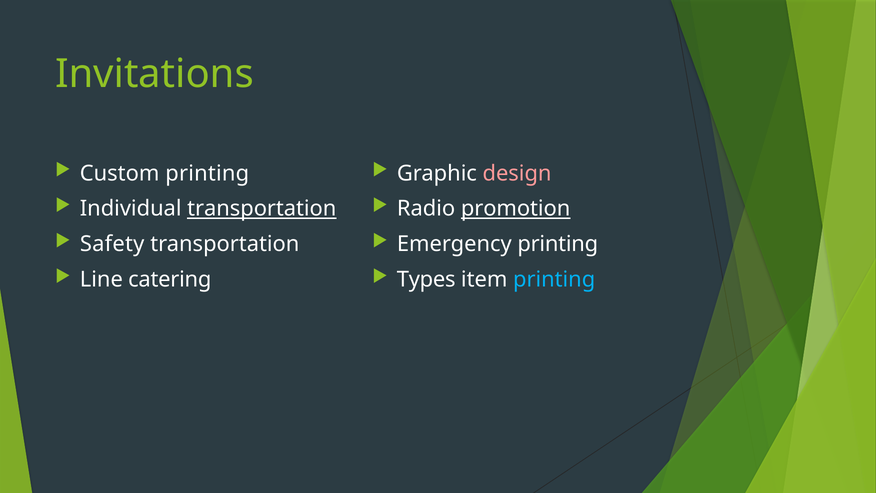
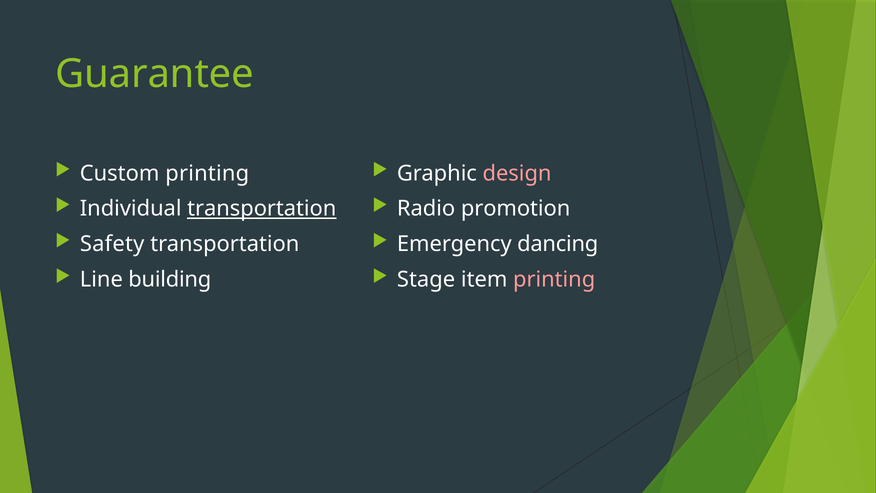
Invitations: Invitations -> Guarantee (155, 74)
promotion underline: present -> none (516, 209)
Emergency printing: printing -> dancing (558, 244)
catering: catering -> building (170, 279)
Types: Types -> Stage (426, 279)
printing colour: light blue -> pink (554, 279)
